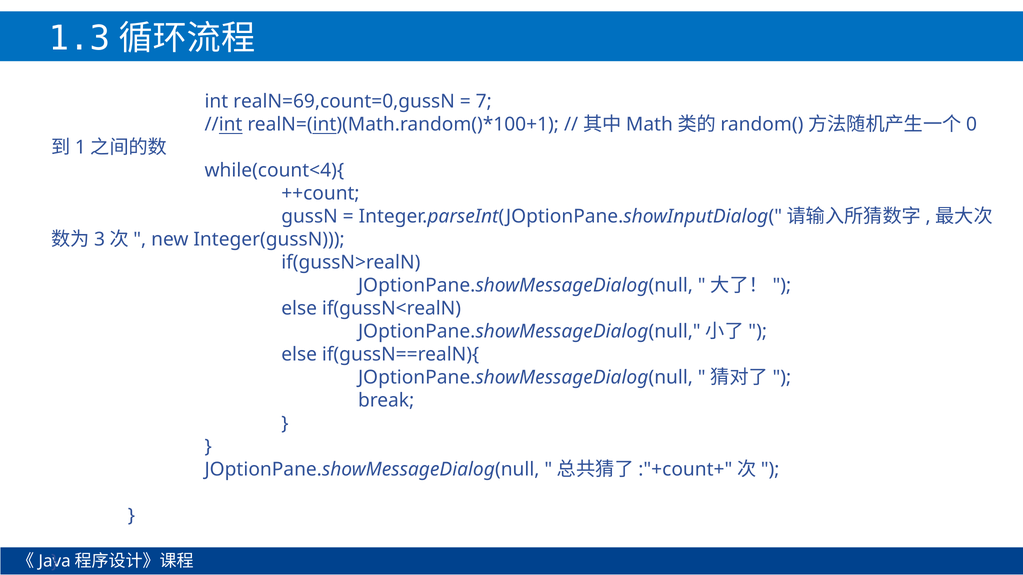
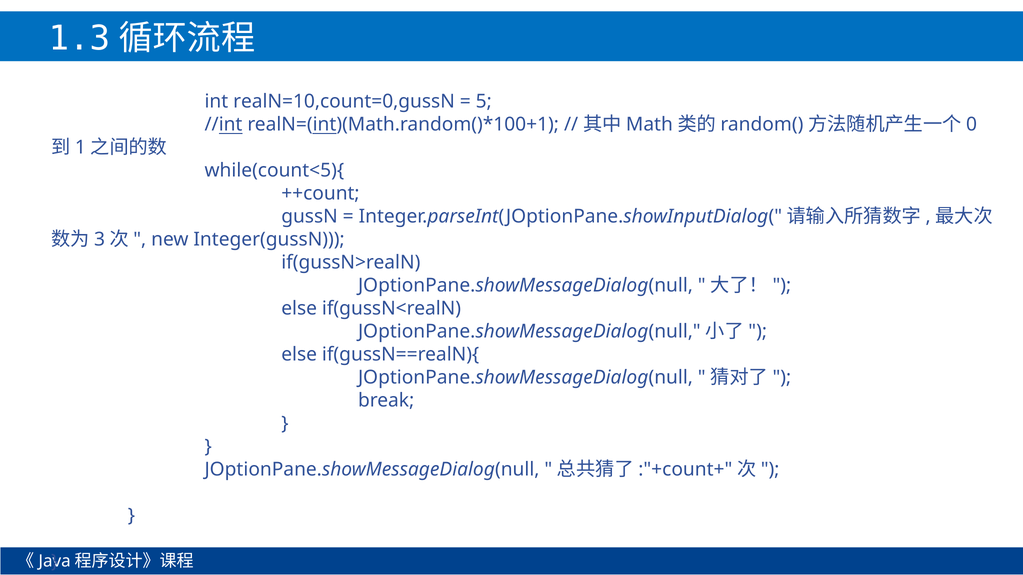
realN=69,count=0,gussN: realN=69,count=0,gussN -> realN=10,count=0,gussN (344, 102)
7: 7 -> 5 (484, 102)
while(count<4){: while(count<4){ -> while(count<5){ (274, 171)
